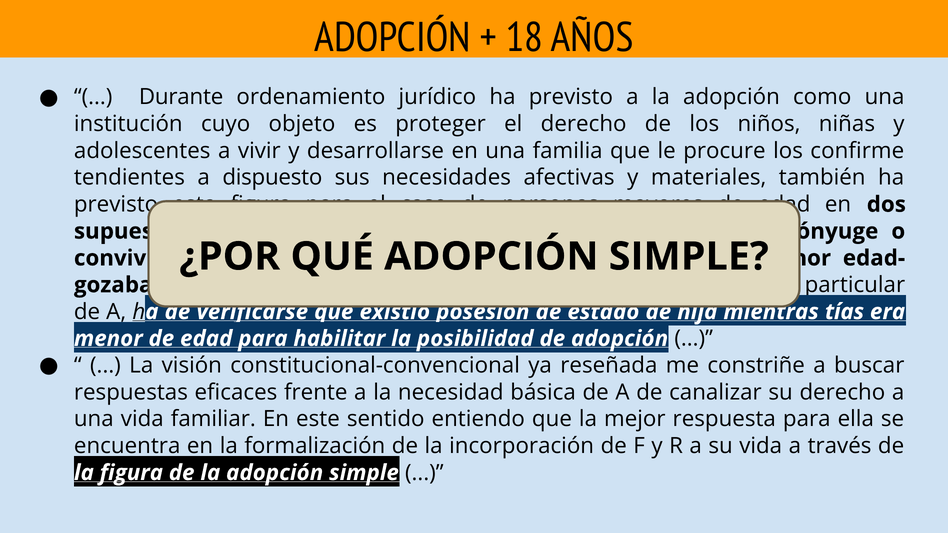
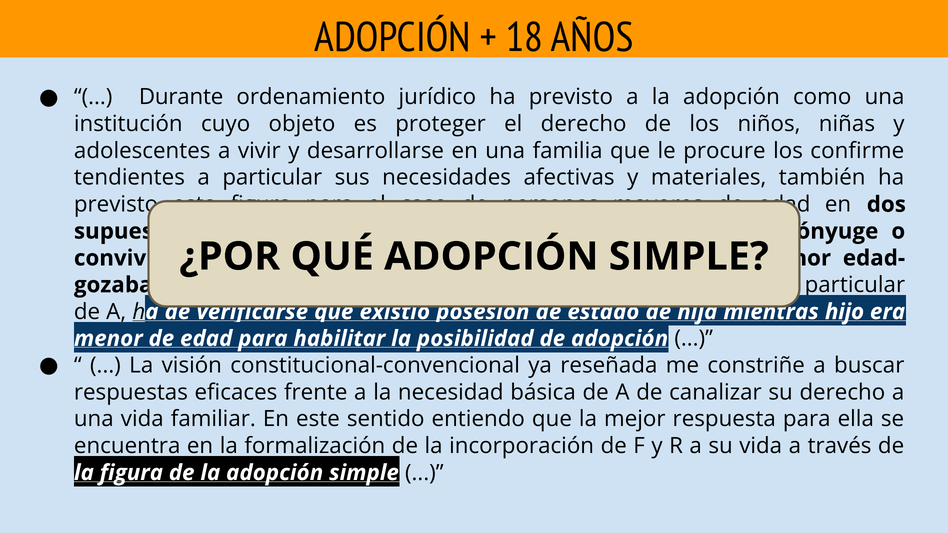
a dispuesto: dispuesto -> particular (272, 178)
tías: tías -> hijo (845, 312)
